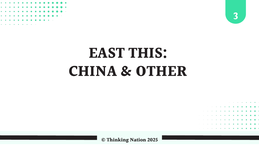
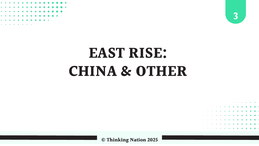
THIS: THIS -> RISE (148, 53)
